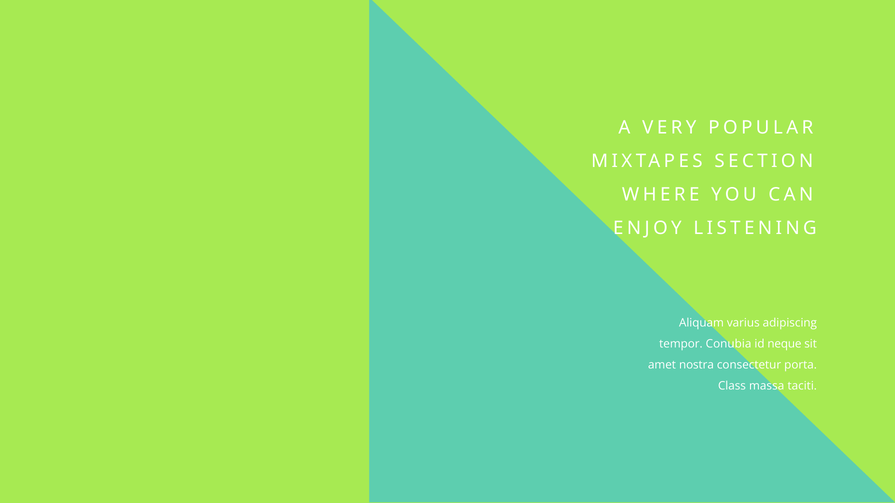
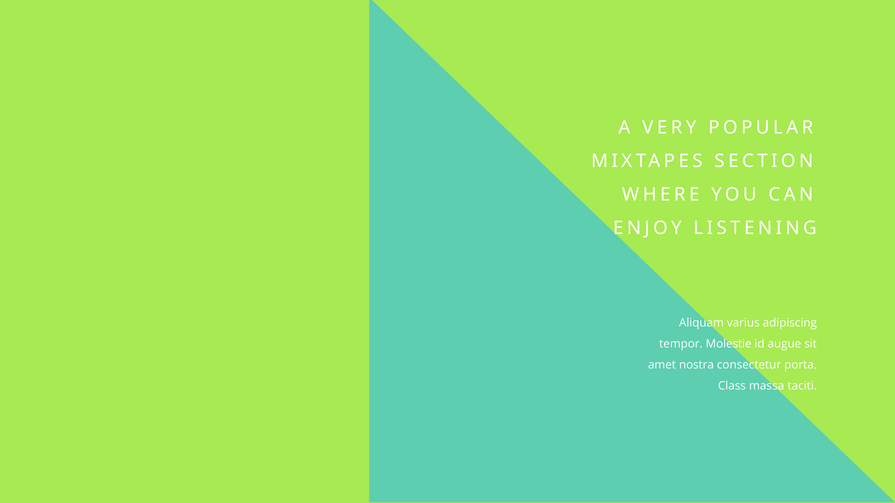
Conubia: Conubia -> Molestie (729, 344)
neque: neque -> augue (784, 344)
